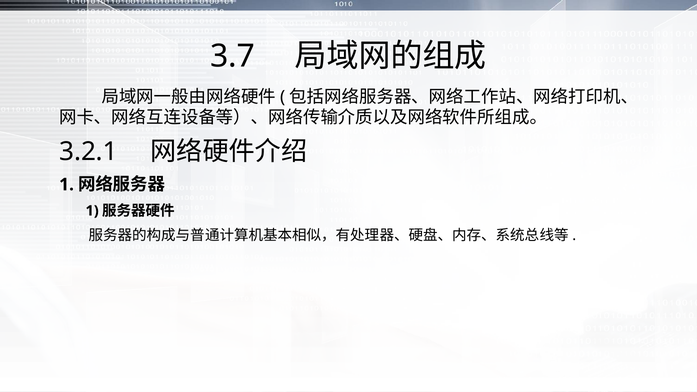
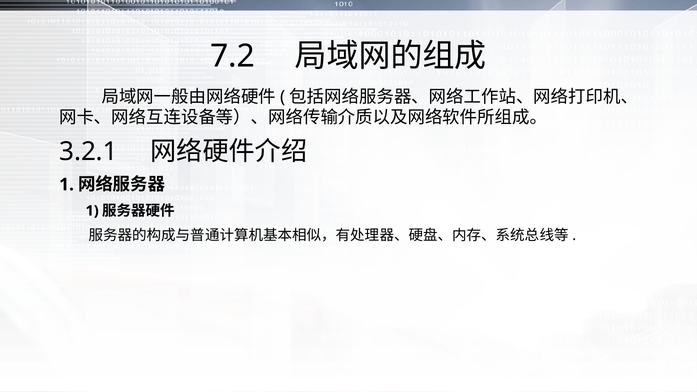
3.7: 3.7 -> 7.2 (233, 56)
